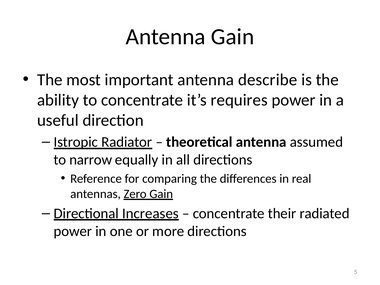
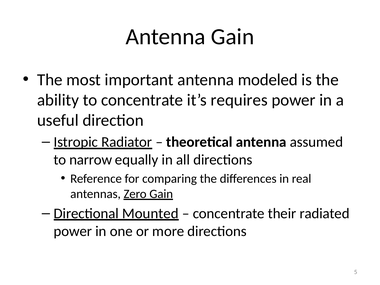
describe: describe -> modeled (268, 80)
Increases: Increases -> Mounted (150, 213)
